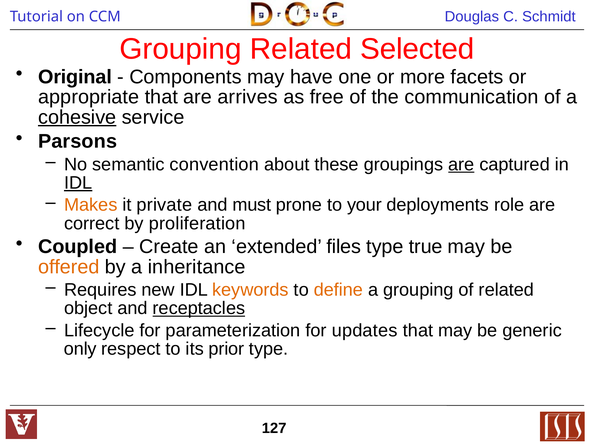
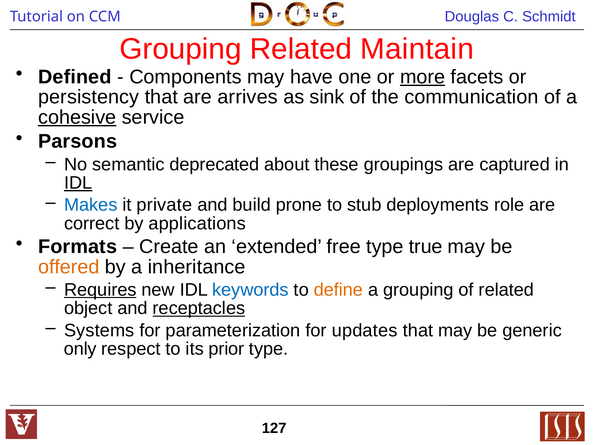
Selected: Selected -> Maintain (417, 49)
Original: Original -> Defined (75, 77)
more underline: none -> present (423, 77)
appropriate: appropriate -> persistency (89, 97)
free: free -> sink (327, 97)
convention: convention -> deprecated (214, 165)
are underline: present -> none (461, 165)
Makes colour: orange -> blue (91, 205)
must: must -> build (252, 205)
your: your -> stub (364, 205)
proliferation: proliferation -> applications (197, 224)
Coupled: Coupled -> Formats (78, 247)
files: files -> free (344, 247)
Requires underline: none -> present (100, 290)
keywords colour: orange -> blue (250, 290)
Lifecycle: Lifecycle -> Systems (99, 331)
